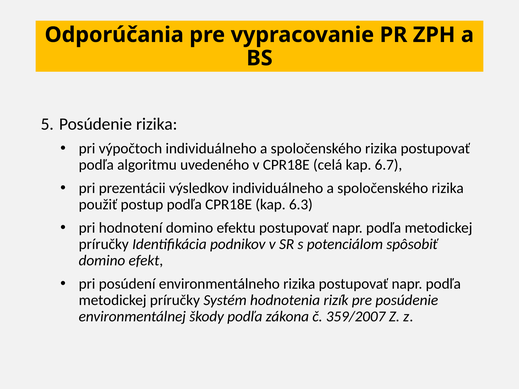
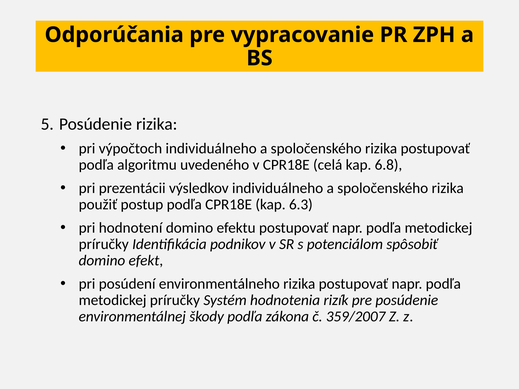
6.7: 6.7 -> 6.8 (388, 165)
